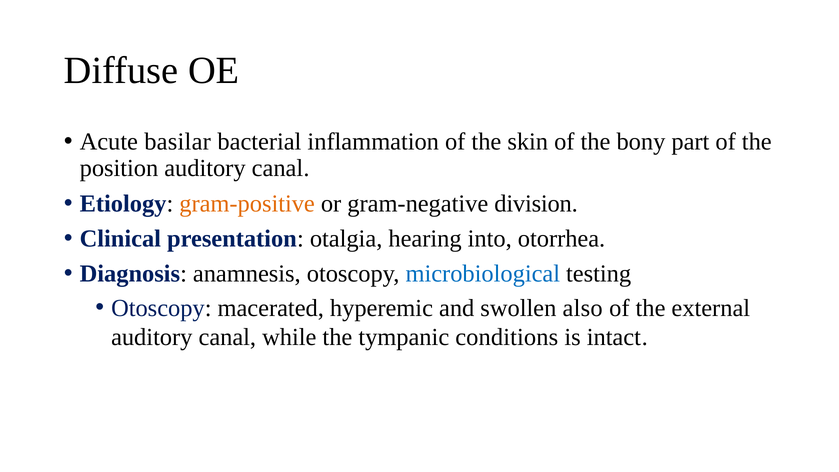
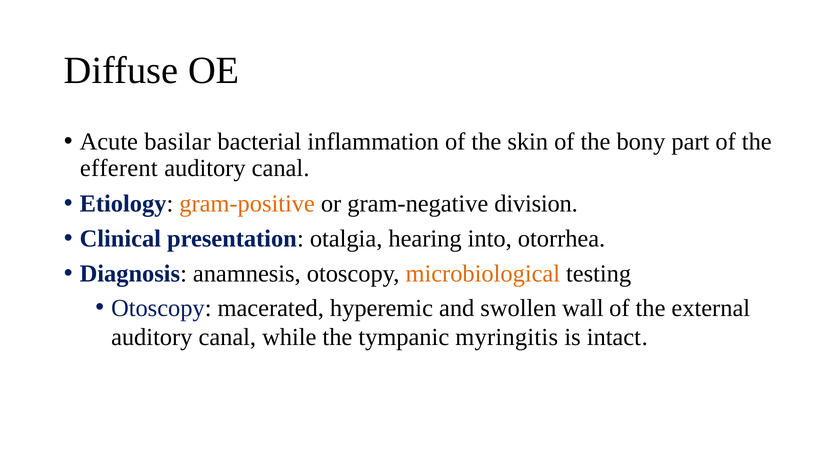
position: position -> efferent (119, 168)
microbiological colour: blue -> orange (483, 274)
also: also -> wall (583, 308)
conditions: conditions -> myringitis (507, 337)
